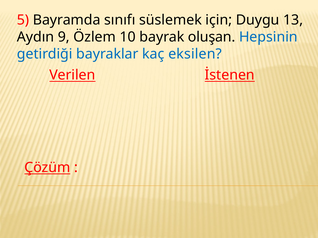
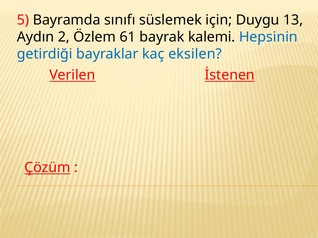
9: 9 -> 2 (64, 37)
10: 10 -> 61 (128, 37)
oluşan: oluşan -> kalemi (212, 37)
